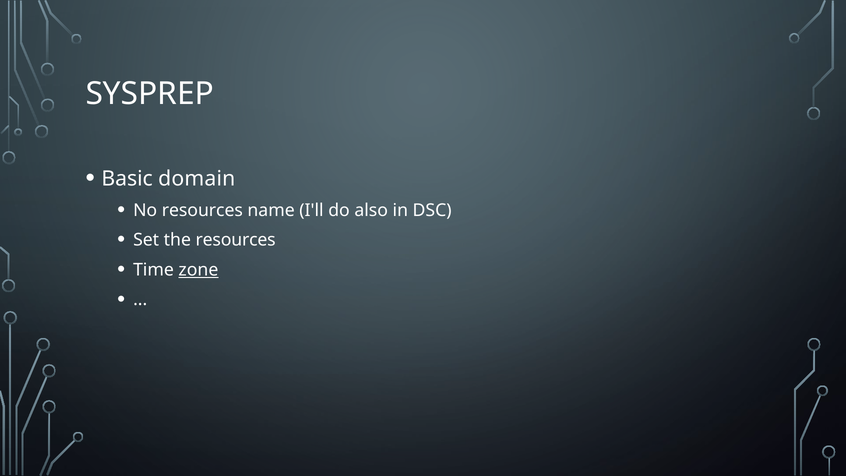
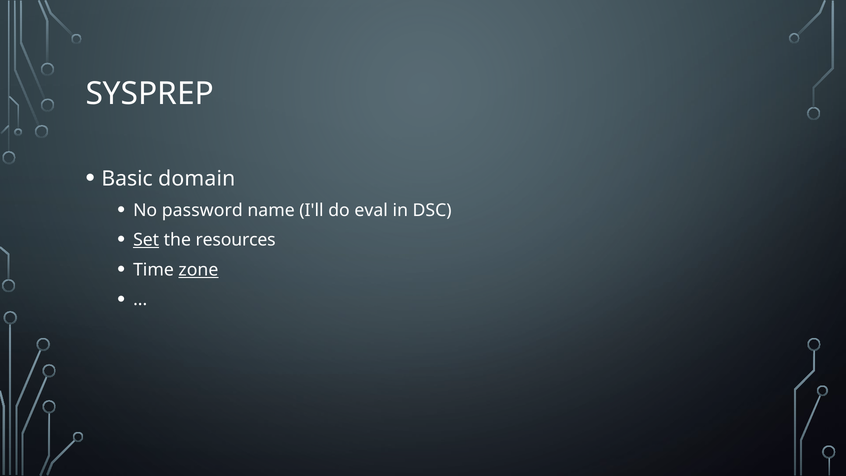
No resources: resources -> password (202, 210)
also: also -> eval (371, 210)
Set underline: none -> present (146, 240)
